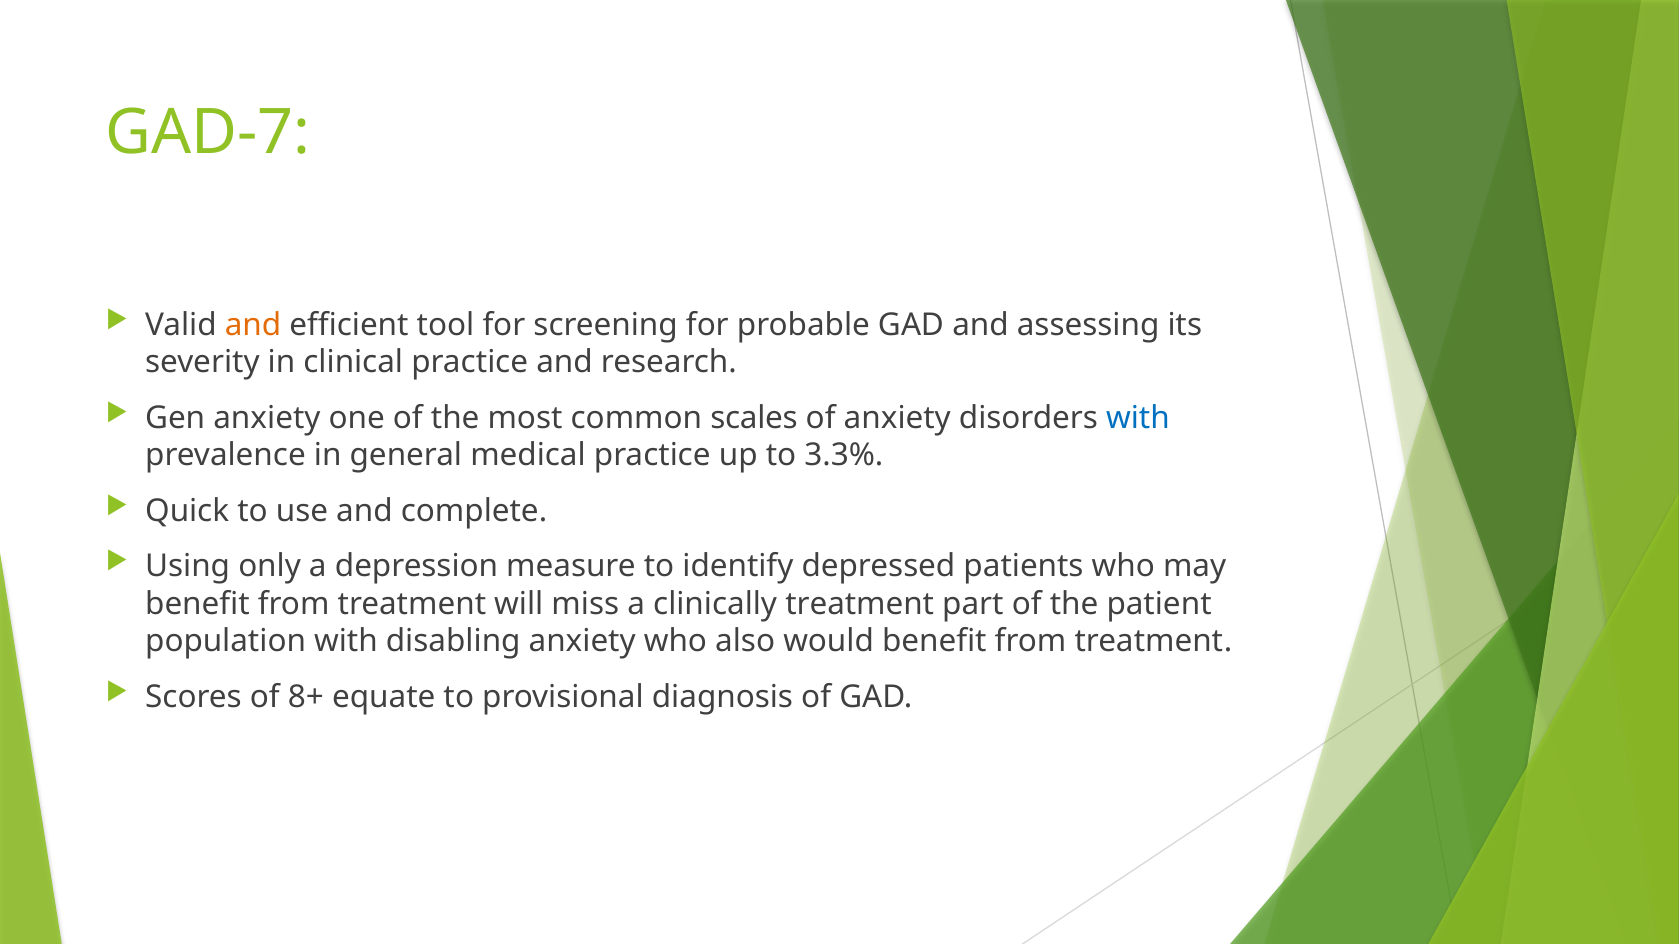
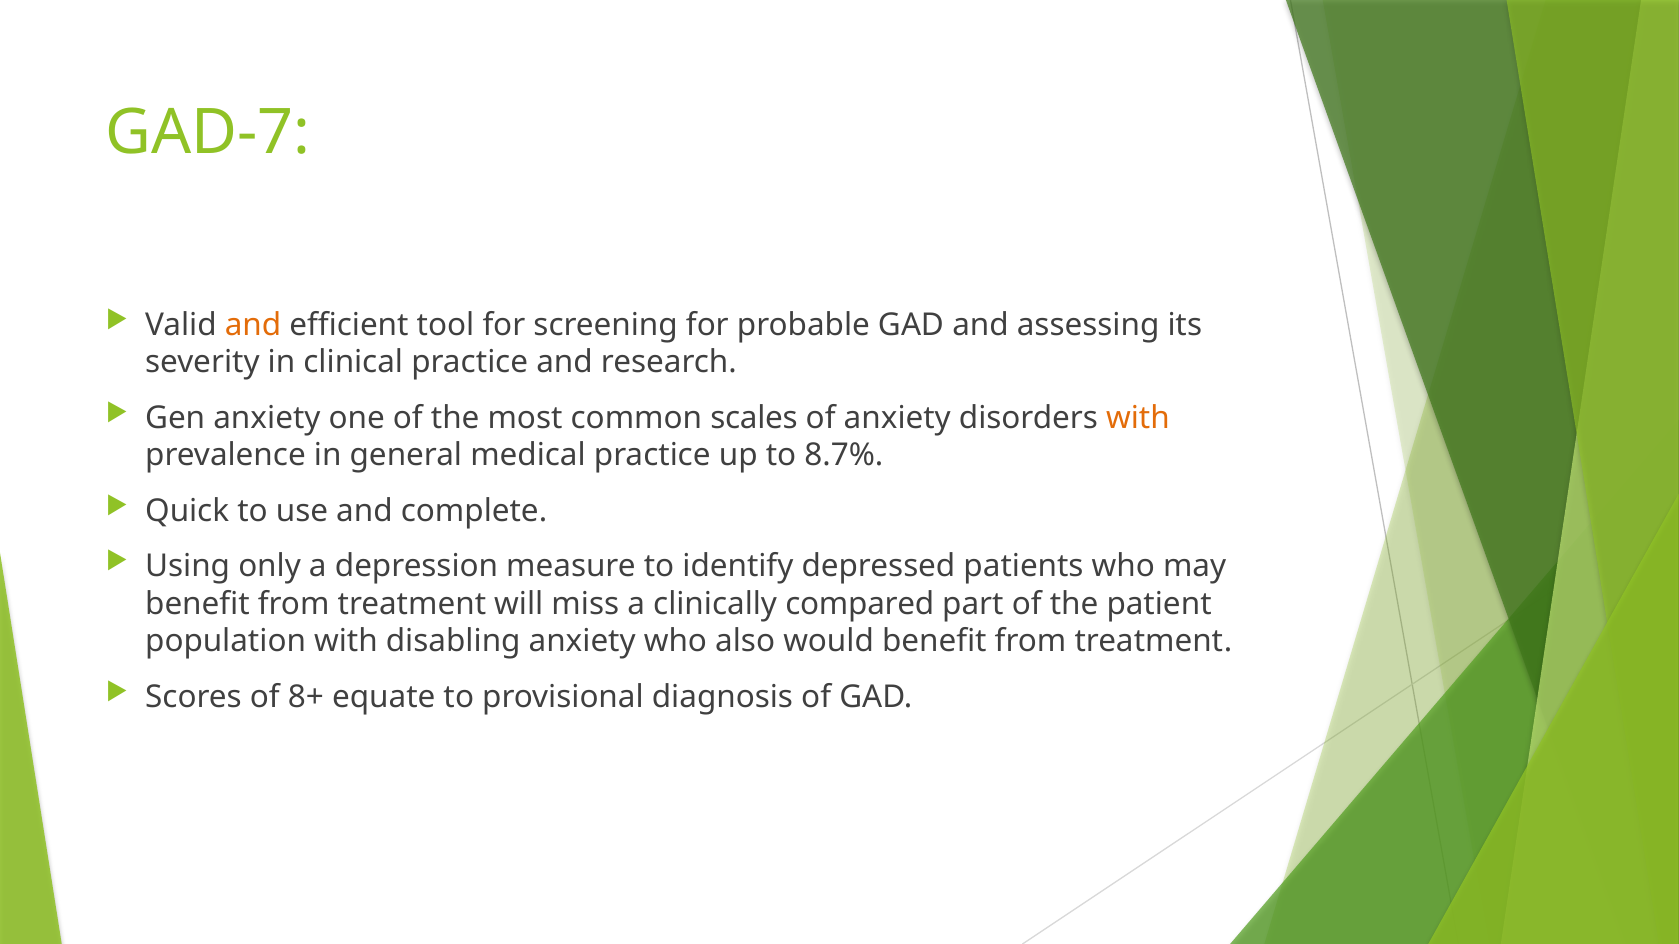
with colour: blue -> orange (1138, 418)
3.3%: 3.3% -> 8.7% (844, 456)
clinically treatment: treatment -> compared (860, 604)
